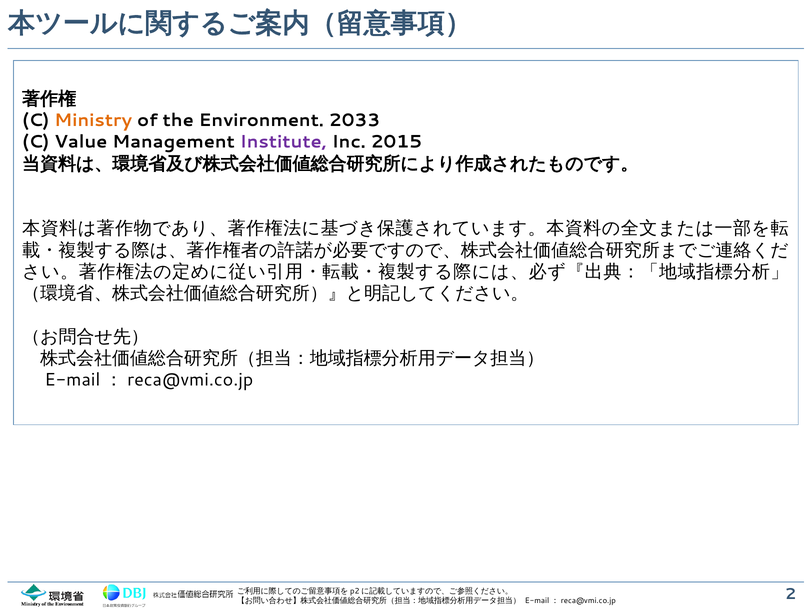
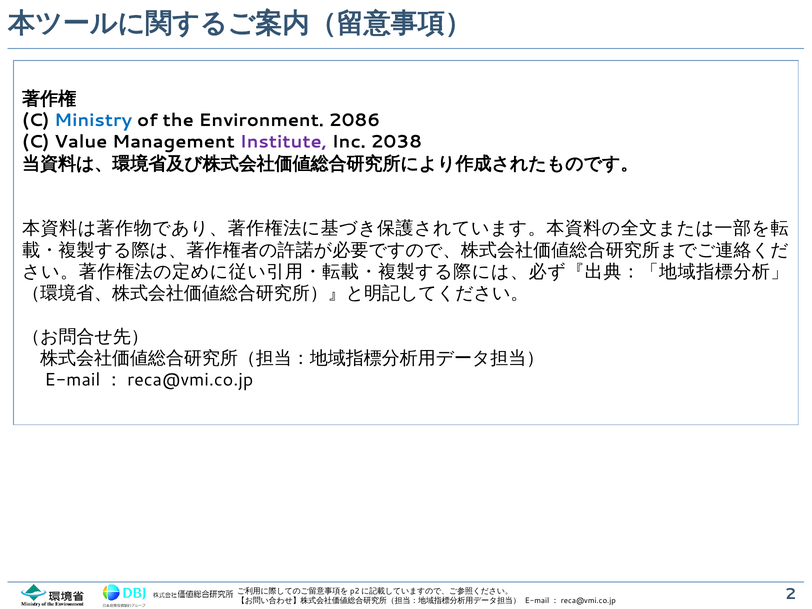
Ministry colour: orange -> blue (93, 120)
2033: 2033 -> 2086 (355, 120)
2015: 2015 -> 2038 (396, 142)
